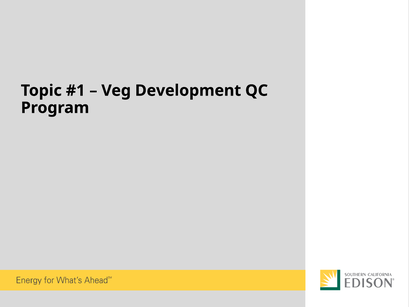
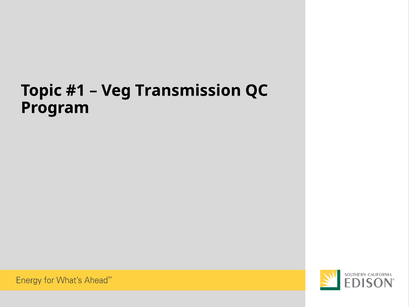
Development: Development -> Transmission (188, 90)
